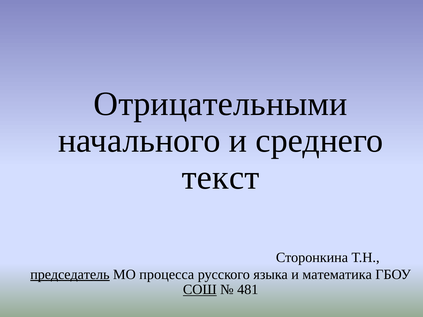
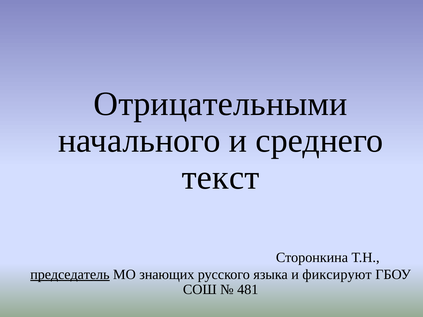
процесса: процесса -> знающих (167, 275)
математика: математика -> фиксируют (337, 275)
СОШ underline: present -> none (200, 290)
